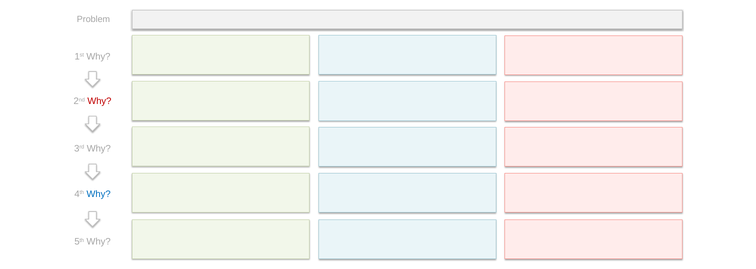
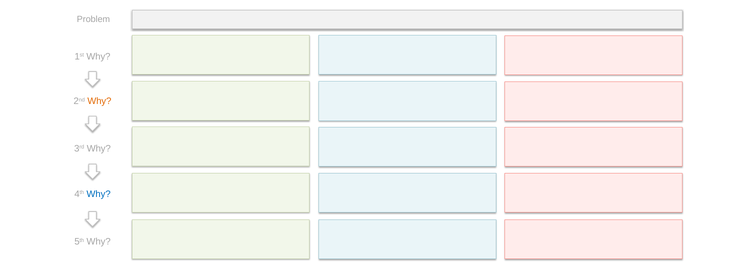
Why colour: red -> orange (99, 102)
